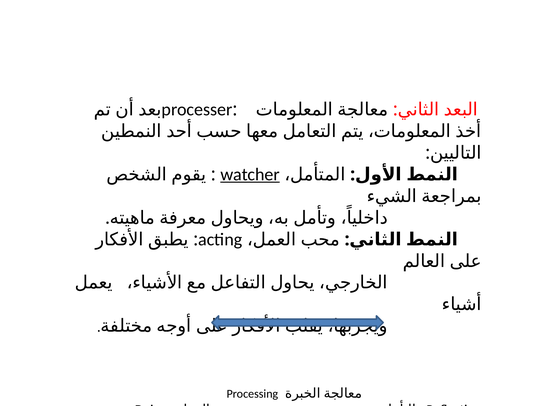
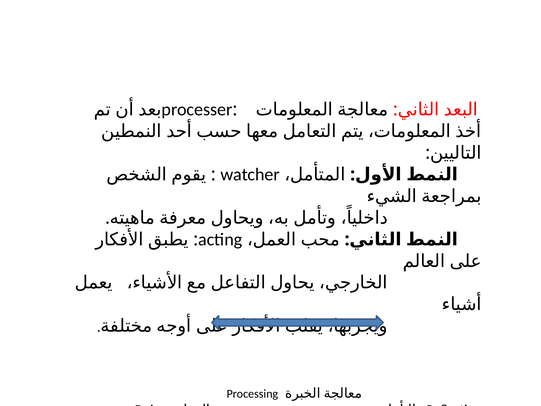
watcher underline: present -> none (250, 174)
